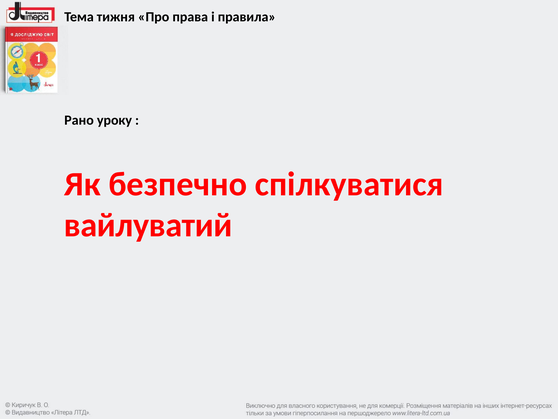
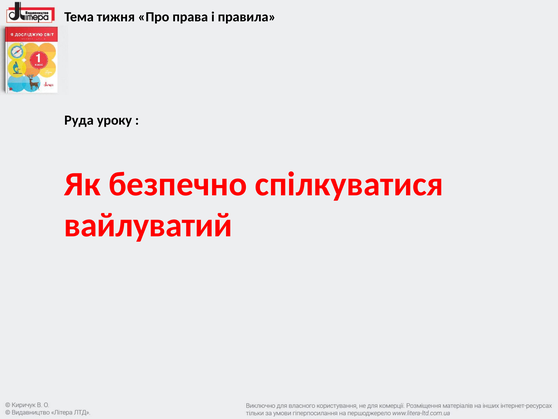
Рано: Рано -> Руда (79, 120)
